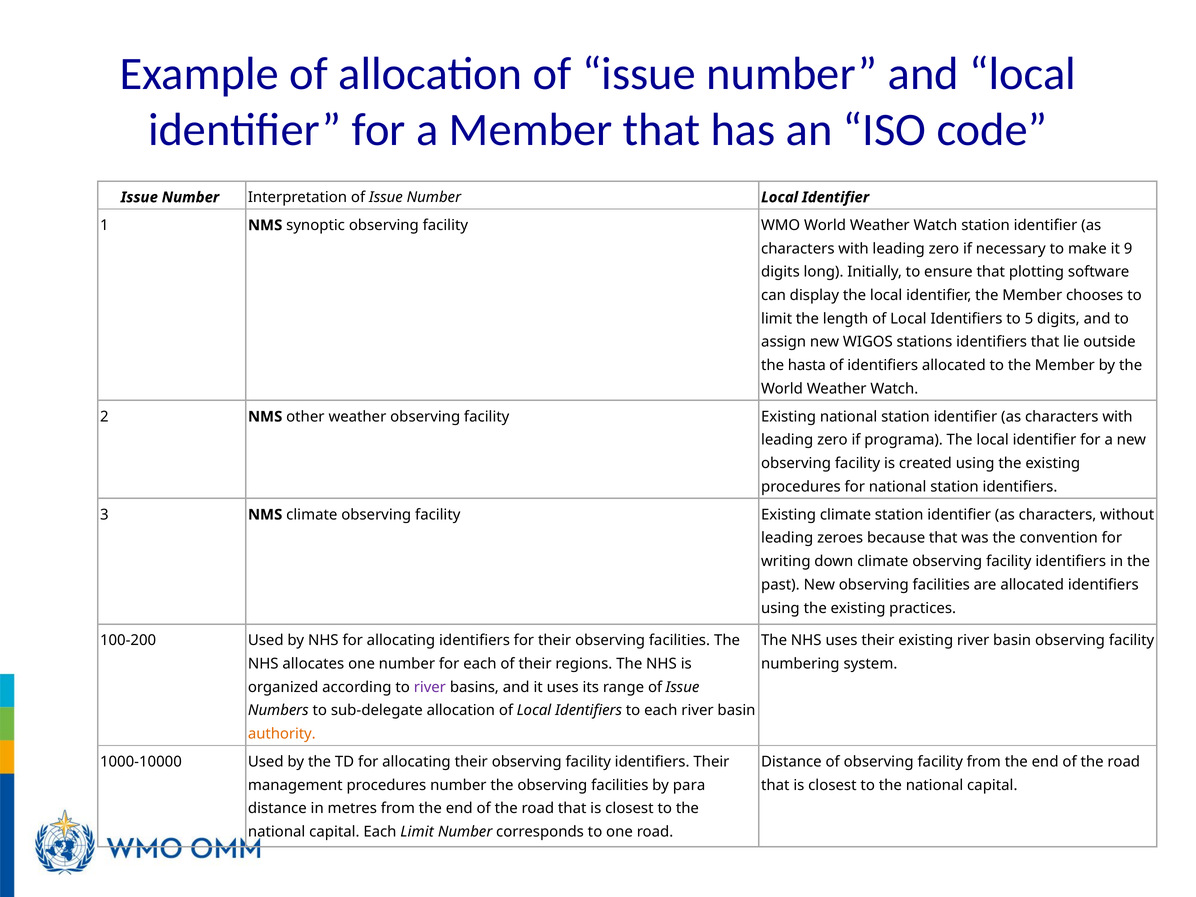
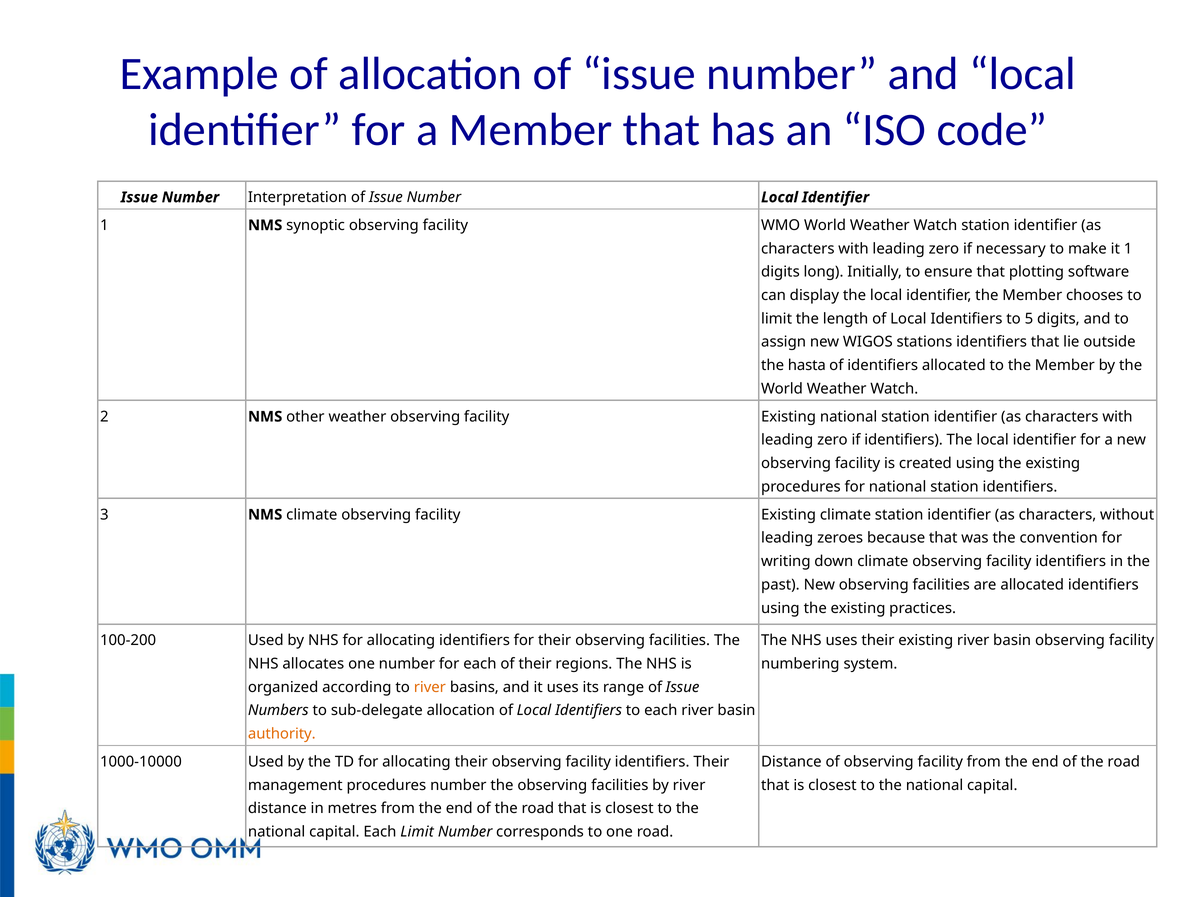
it 9: 9 -> 1 (1128, 249)
if programa: programa -> identifiers (904, 440)
river colour: purple -> orange (430, 687)
by para: para -> river (689, 785)
